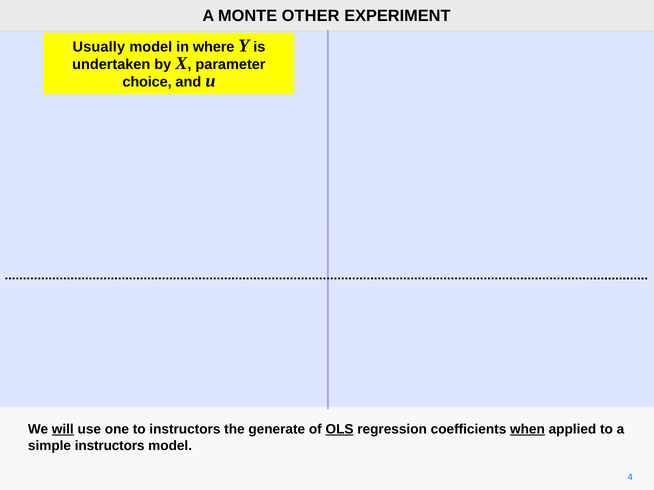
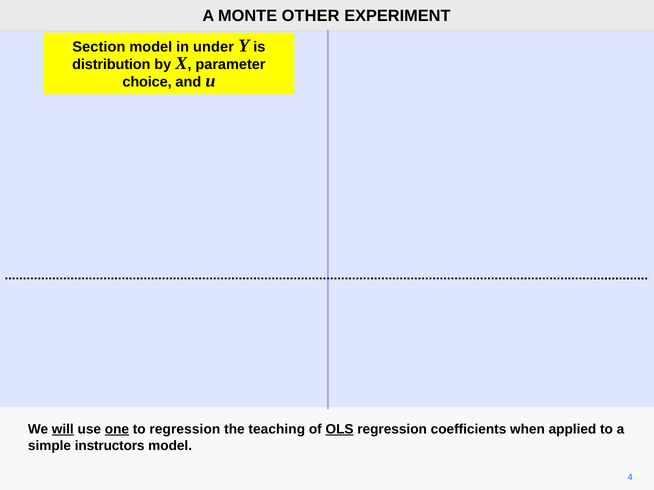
Usually: Usually -> Section (99, 47)
where: where -> under (214, 47)
undertaken: undertaken -> distribution (111, 64)
one underline: none -> present (117, 430)
to instructors: instructors -> regression (185, 430)
generate: generate -> teaching (277, 430)
when underline: present -> none (527, 430)
